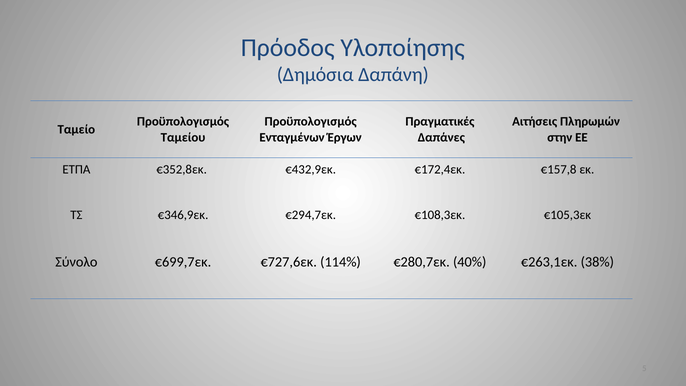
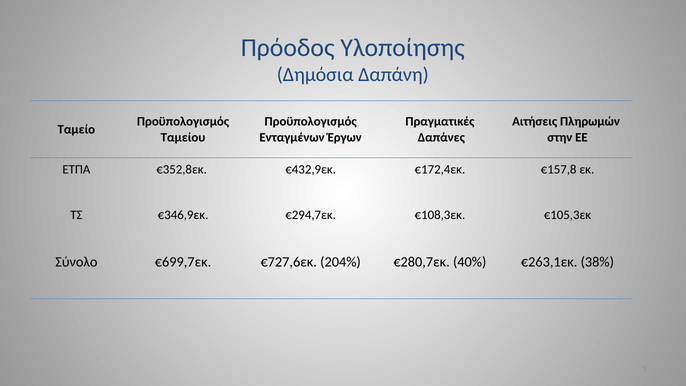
114%: 114% -> 204% (340, 262)
